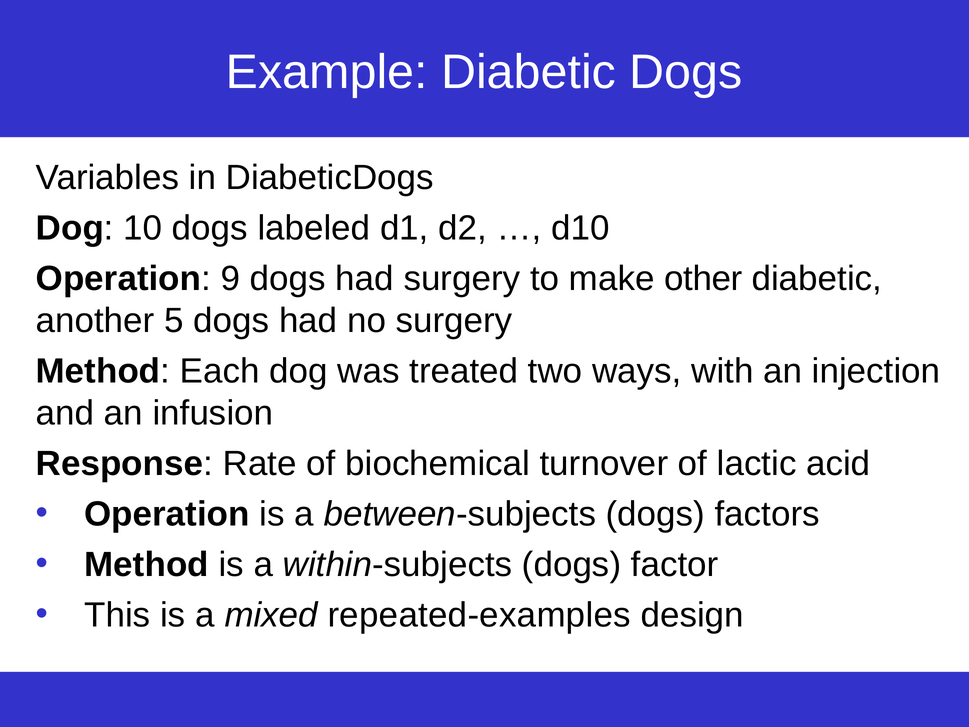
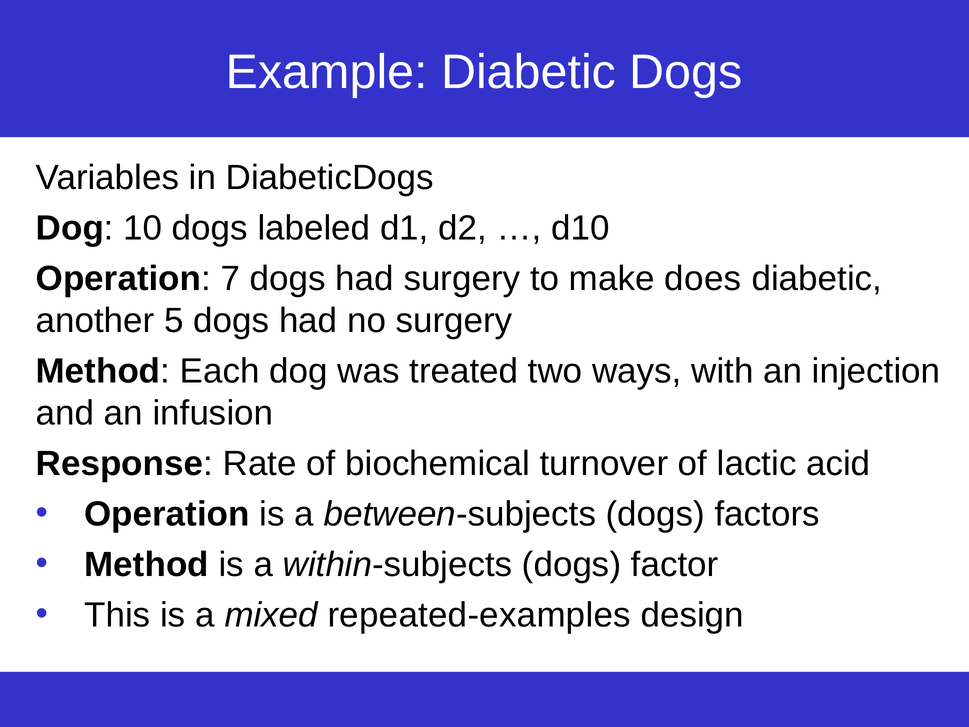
9: 9 -> 7 (230, 278)
other: other -> does (703, 278)
